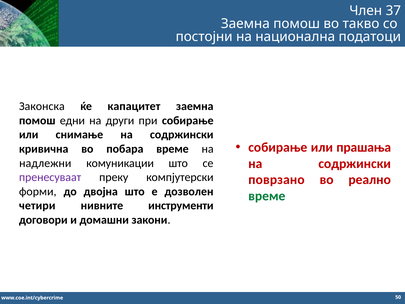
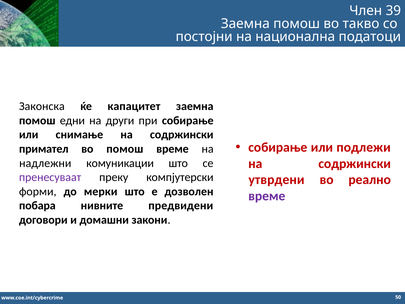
37: 37 -> 39 (393, 11)
прашања: прашања -> подлежи (364, 147)
кривична: кривична -> примател (44, 149)
во побара: побара -> помош (125, 149)
поврзано: поврзано -> утврдени (276, 180)
двојна: двојна -> мерки (101, 191)
време colour: green -> purple (267, 196)
четири: четири -> побара (37, 205)
инструменти: инструменти -> предвидени (181, 205)
